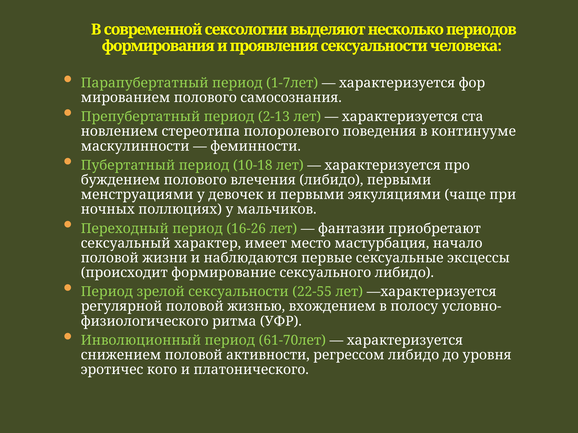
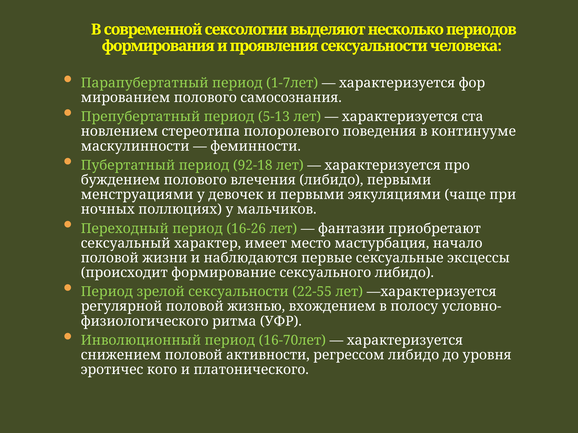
2-13: 2-13 -> 5-13 (274, 117)
10-18: 10-18 -> 92-18 (253, 165)
61-70лет: 61-70лет -> 16-70лет (292, 341)
